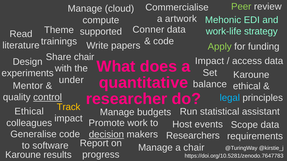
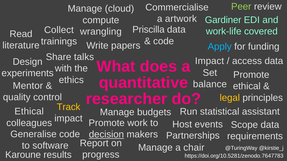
Mehonic: Mehonic -> Gardiner (223, 20)
Conner: Conner -> Priscilla (148, 30)
Theme: Theme -> Collect (59, 30)
strategy: strategy -> covered (261, 31)
supported: supported -> wrangling (101, 32)
Apply colour: light green -> light blue (220, 47)
Share chair: chair -> talks (84, 57)
Karoune: Karoune -> Promote (251, 75)
under: under -> ethics (71, 80)
control underline: present -> none (48, 97)
legal colour: light blue -> yellow (230, 98)
Researchers: Researchers -> Partnerships (193, 136)
